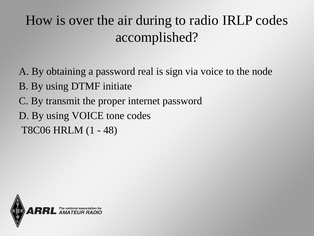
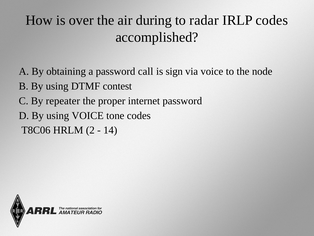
radio: radio -> radar (204, 20)
real: real -> call (146, 71)
initiate: initiate -> contest (117, 86)
transmit: transmit -> repeater (63, 101)
1: 1 -> 2 (90, 130)
48: 48 -> 14 (110, 130)
